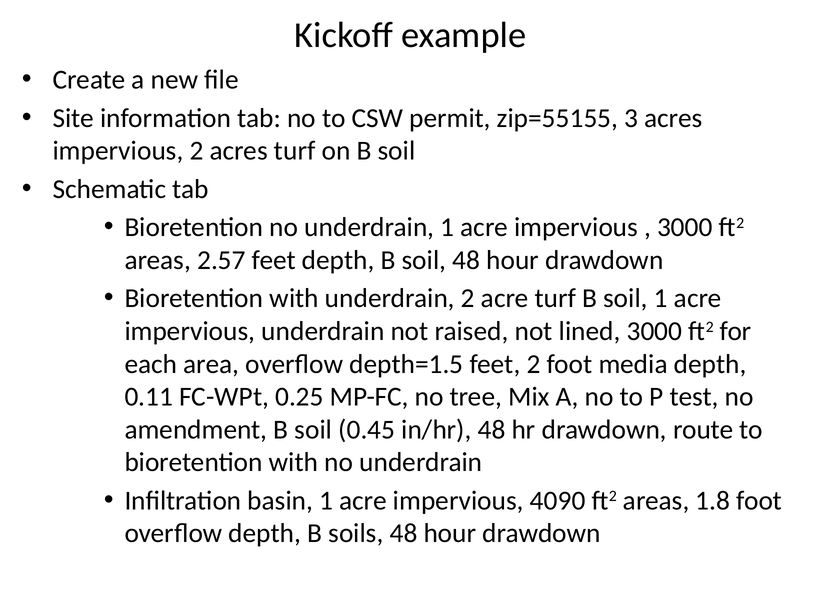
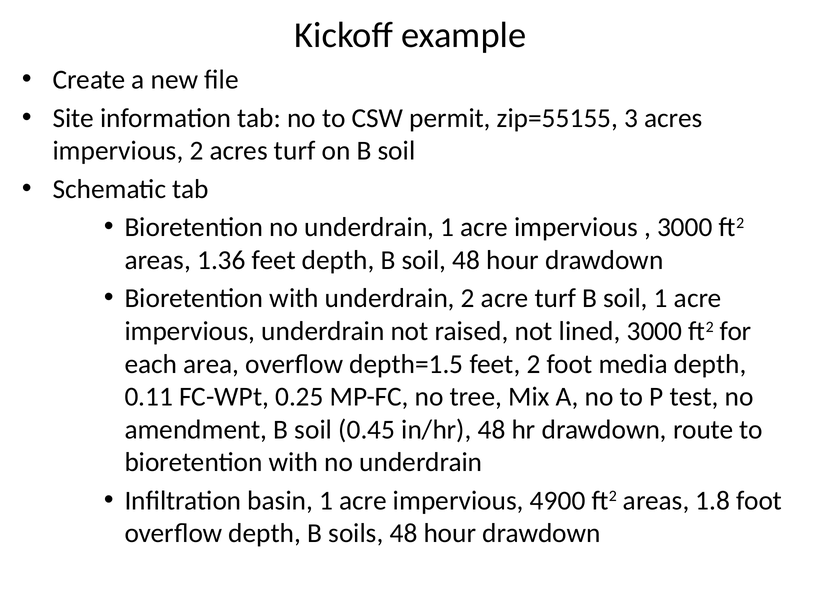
2.57: 2.57 -> 1.36 (221, 260)
4090: 4090 -> 4900 (558, 501)
